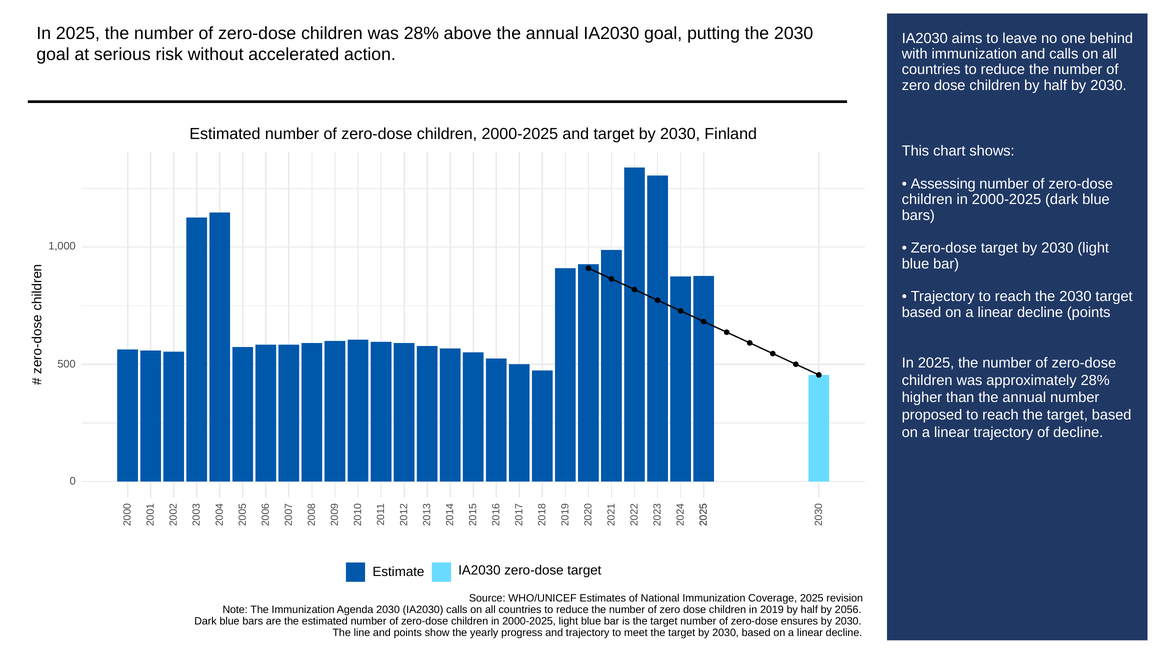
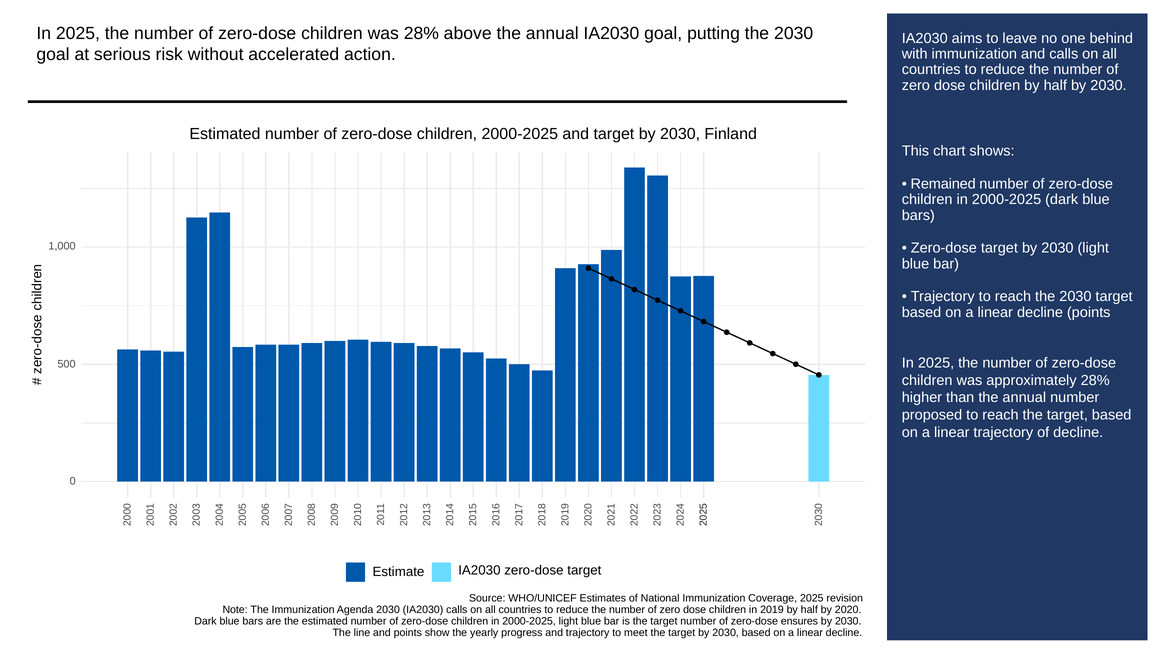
Assessing: Assessing -> Remained (943, 184)
2056: 2056 -> 2020 (848, 609)
